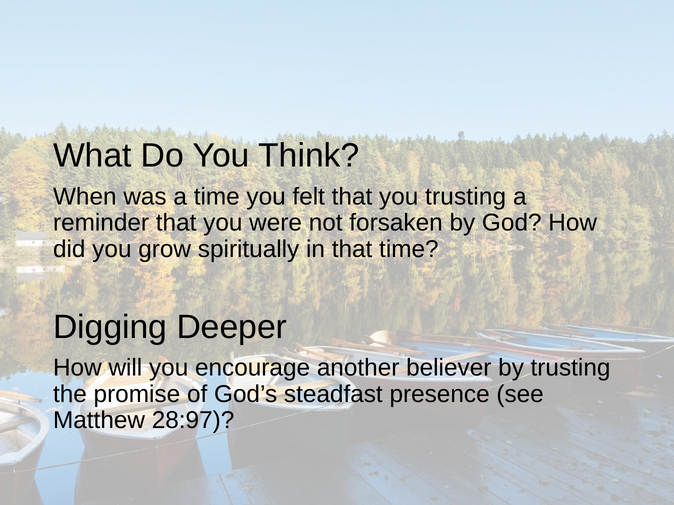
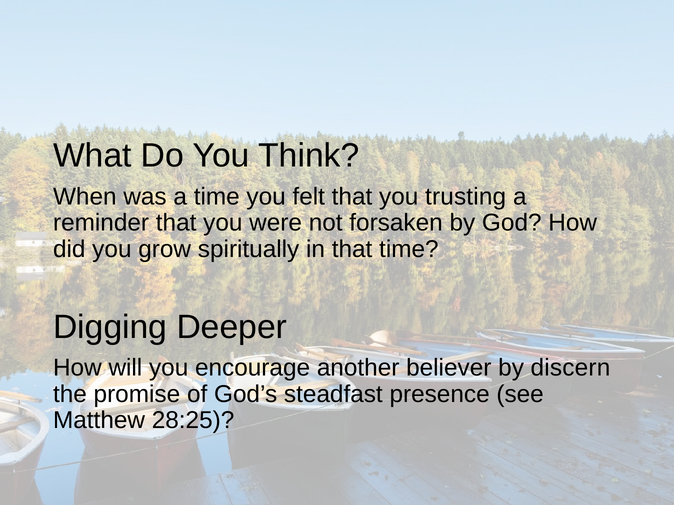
by trusting: trusting -> discern (570, 368)
28:97: 28:97 -> 28:25 (193, 421)
